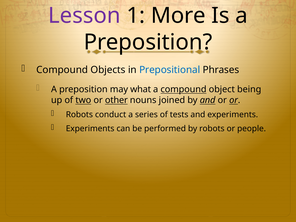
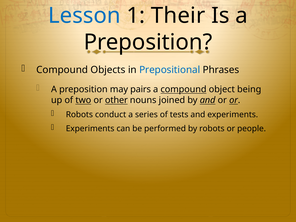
Lesson colour: purple -> blue (84, 16)
More: More -> Their (178, 16)
what: what -> pairs (141, 89)
